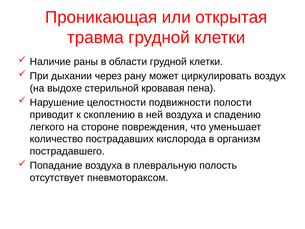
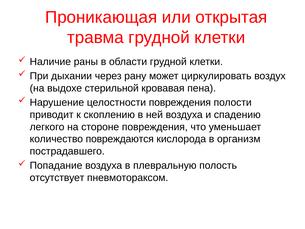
целостности подвижности: подвижности -> повреждения (180, 102)
пострадавших: пострадавших -> повреждаются (120, 139)
